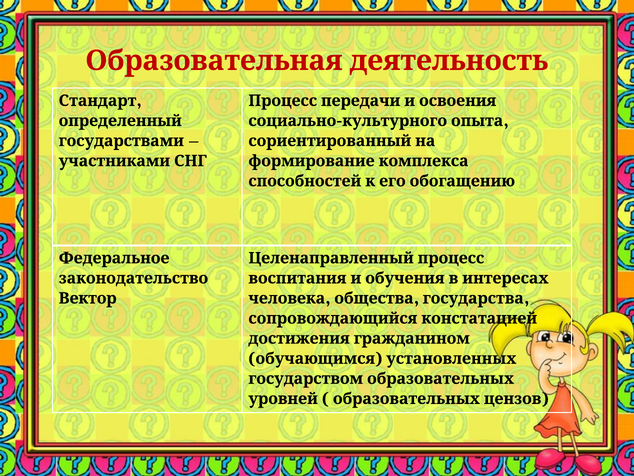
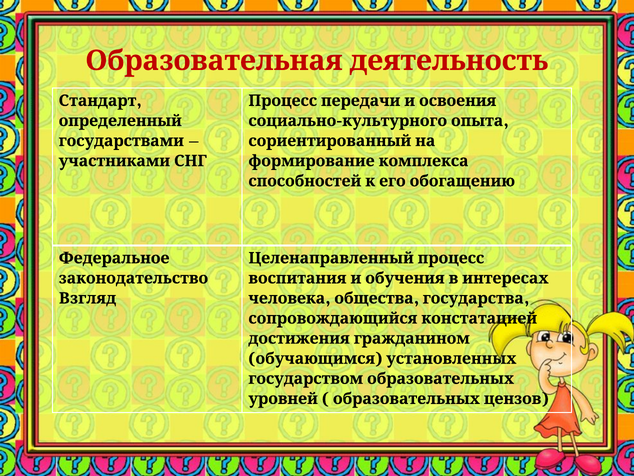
Вектор: Вектор -> Взгляд (88, 298)
